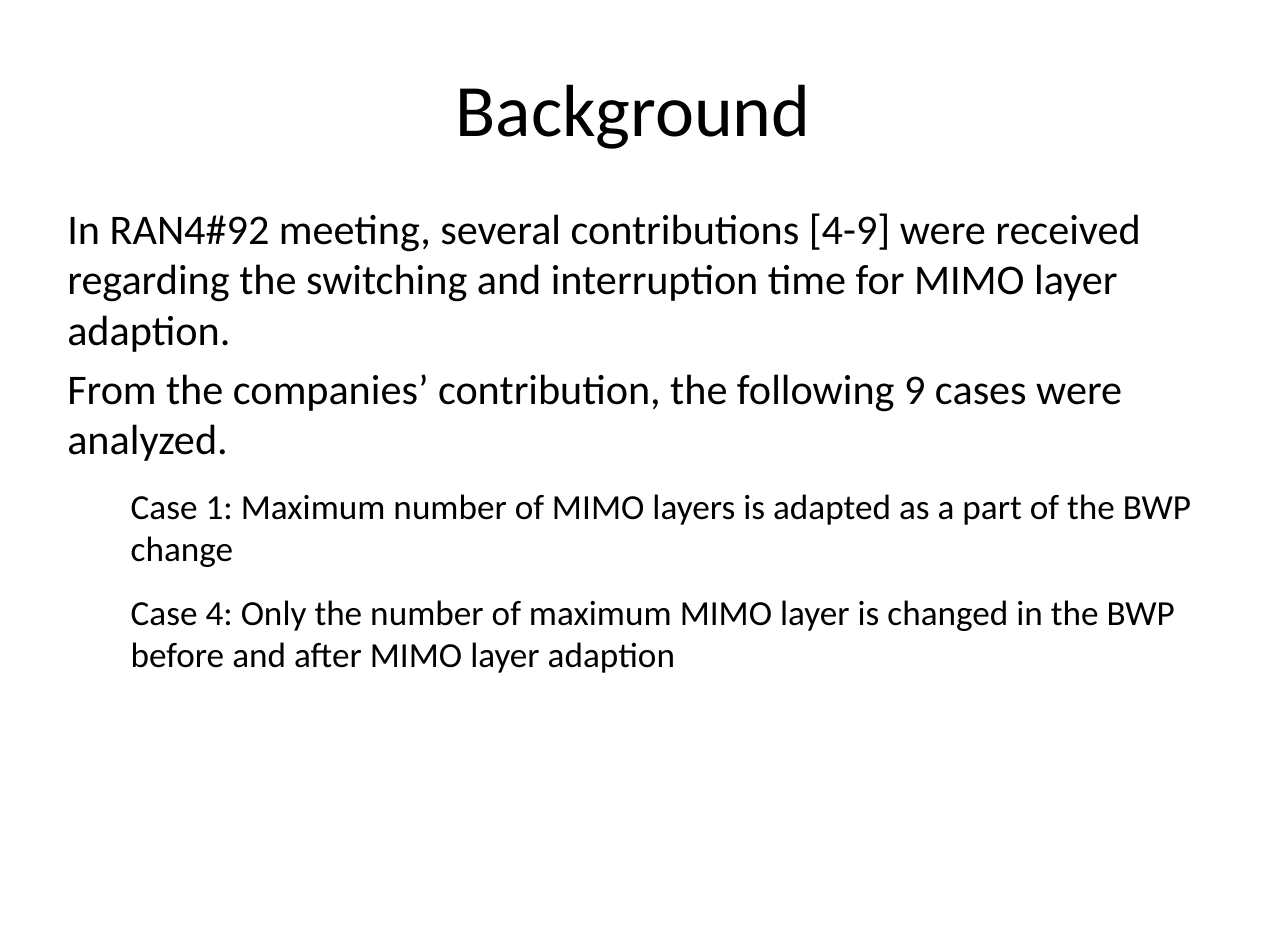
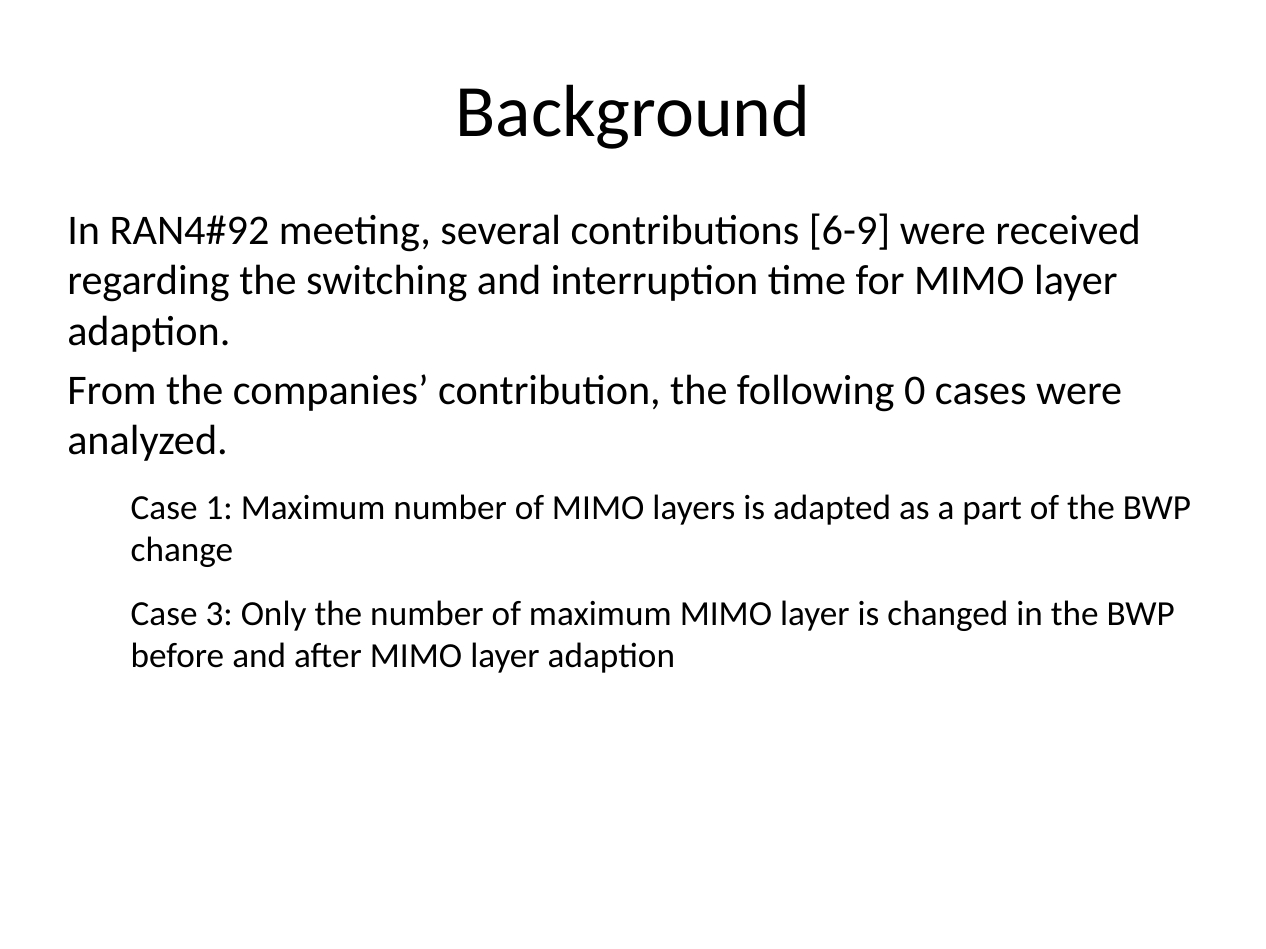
4-9: 4-9 -> 6-9 (850, 230)
9: 9 -> 0 (915, 391)
4: 4 -> 3 (219, 614)
